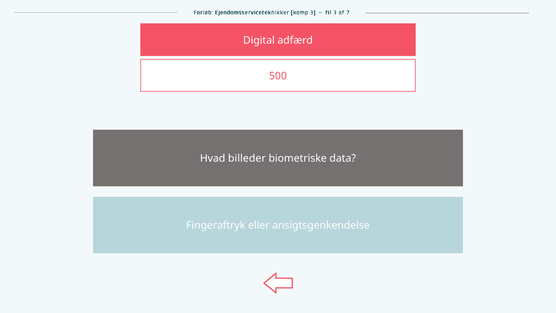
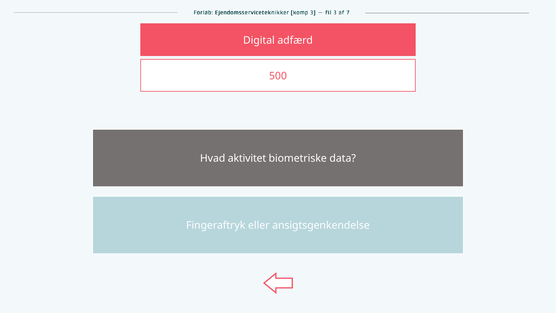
billeder: billeder -> aktivitet (247, 158)
